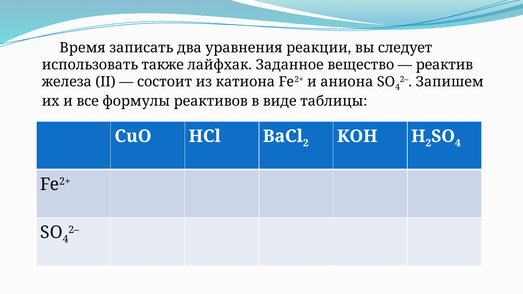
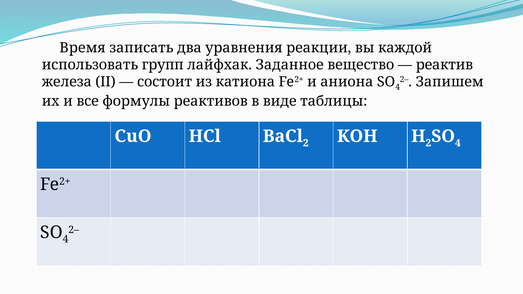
следует: следует -> каждой (405, 48)
также: также -> групп (163, 65)
